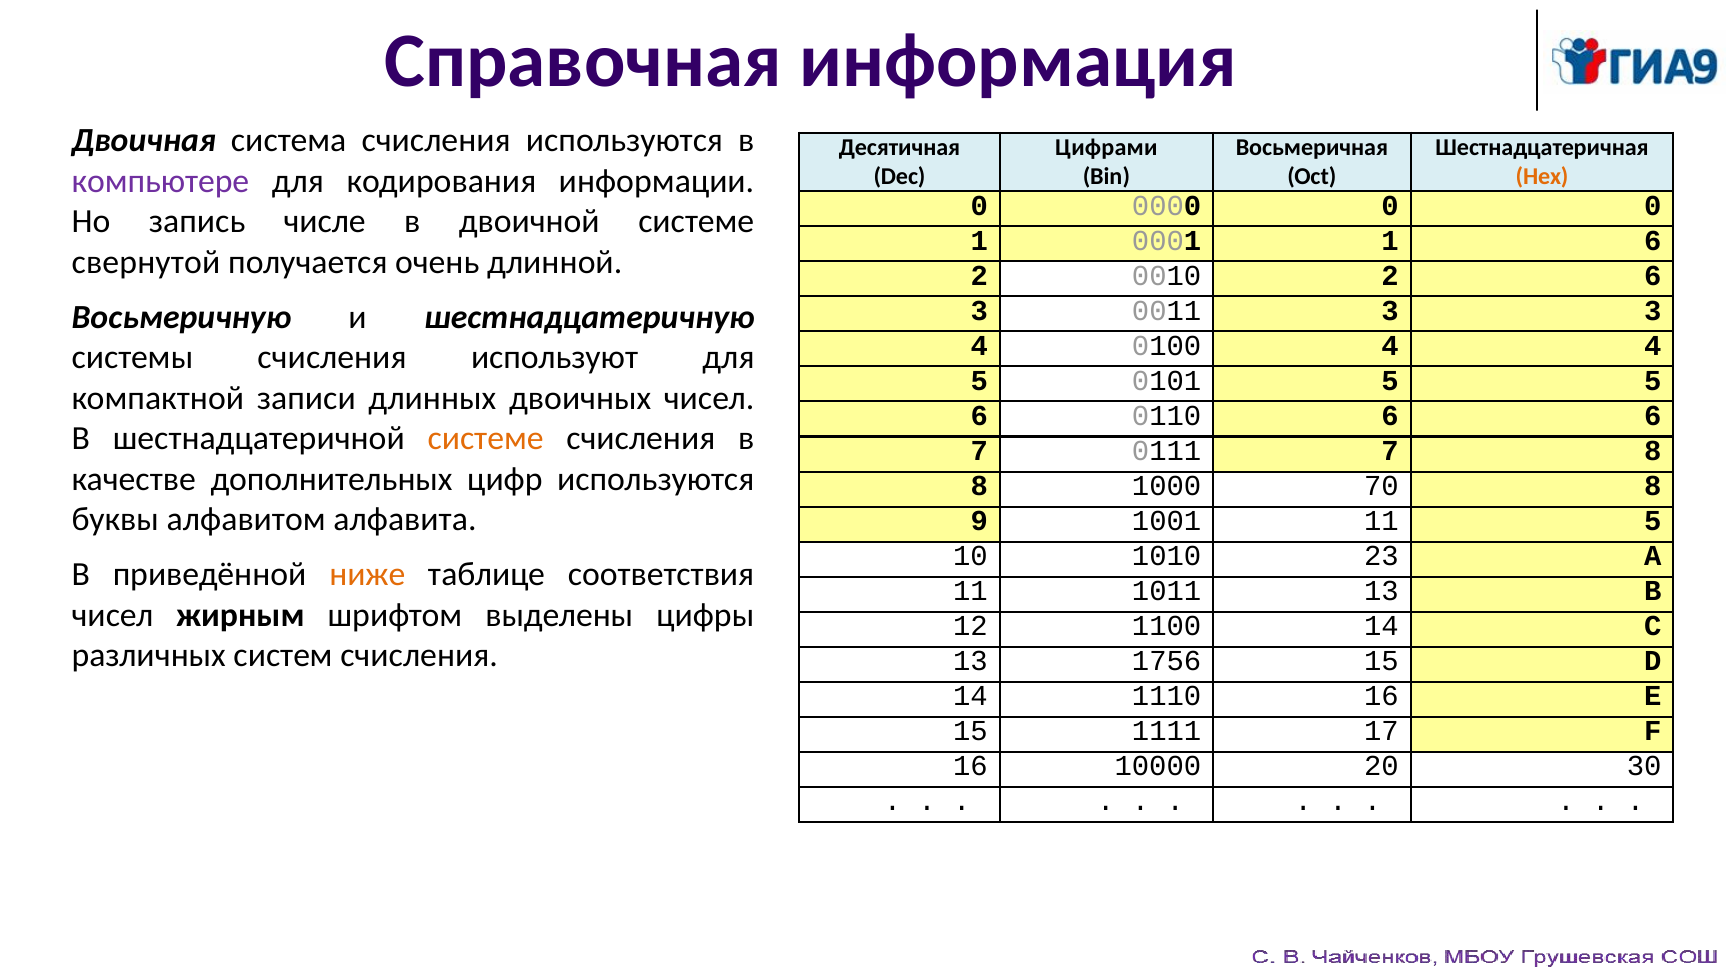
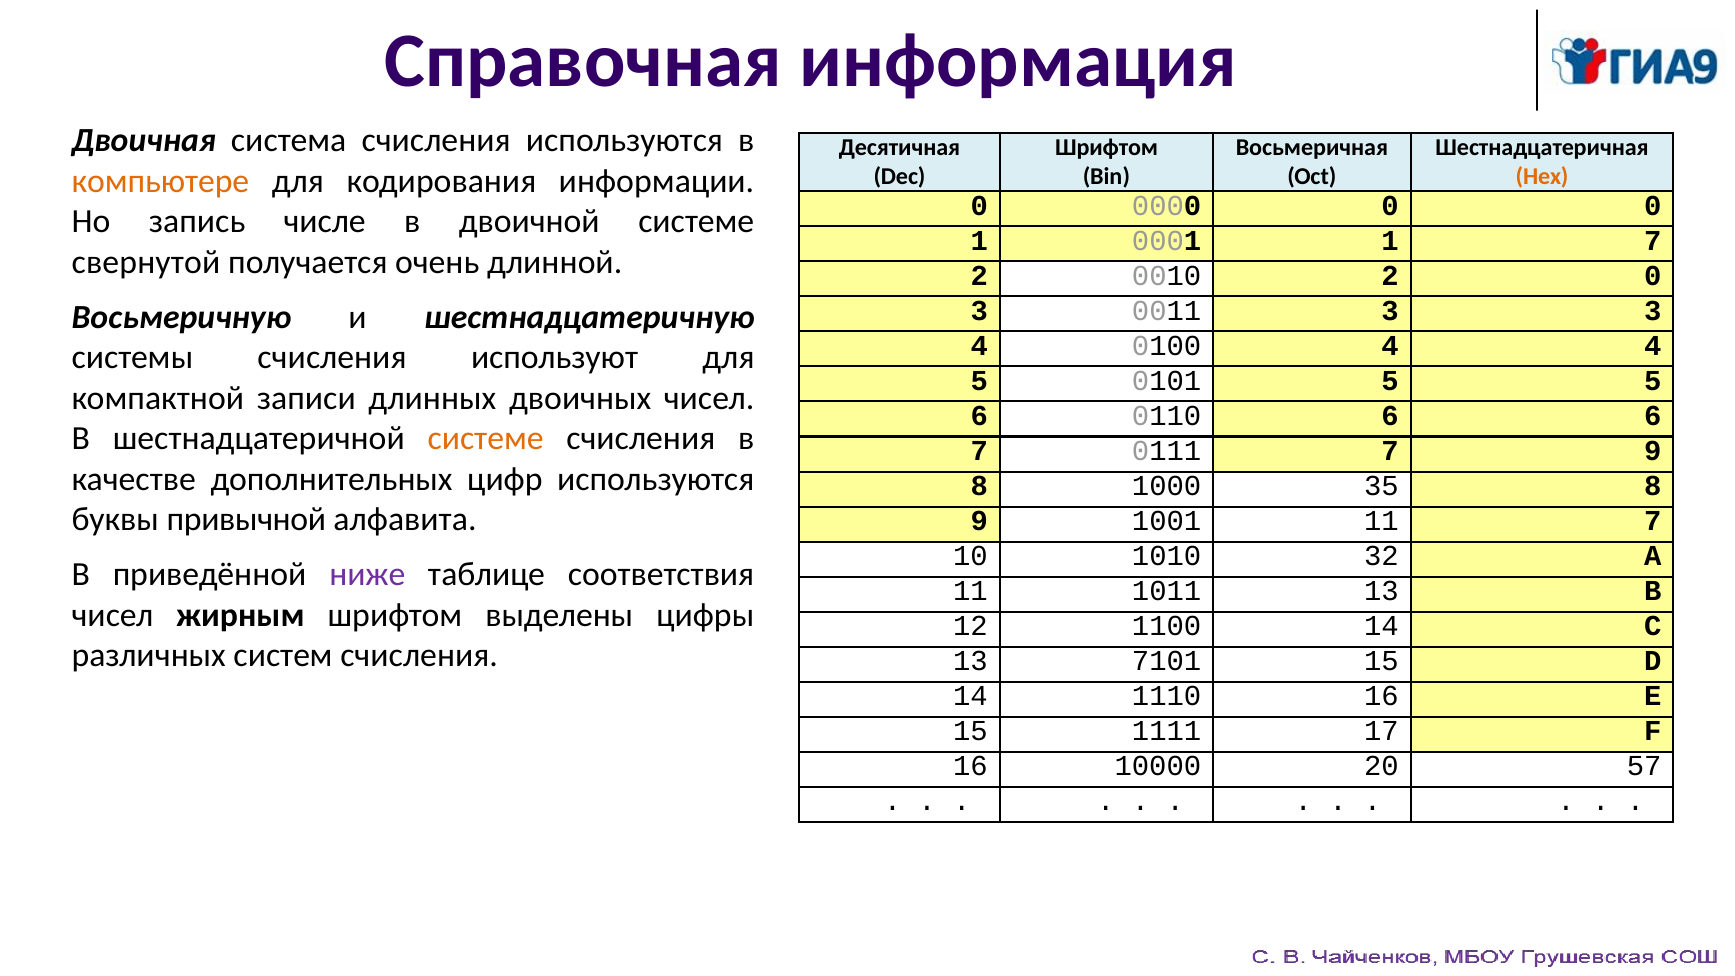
Цифрами: Цифрами -> Шрифтом (1107, 148)
компьютере colour: purple -> orange (160, 181)
1 6: 6 -> 7 (1653, 241)
2 6: 6 -> 0 (1653, 276)
7 8: 8 -> 9 (1653, 451)
70: 70 -> 35 (1381, 486)
алфавитом: алфавитом -> привычной (246, 520)
11 5: 5 -> 7 (1653, 521)
23: 23 -> 32 (1381, 556)
ниже colour: orange -> purple (367, 575)
1756: 1756 -> 7101 (1167, 661)
30: 30 -> 57 (1644, 766)
